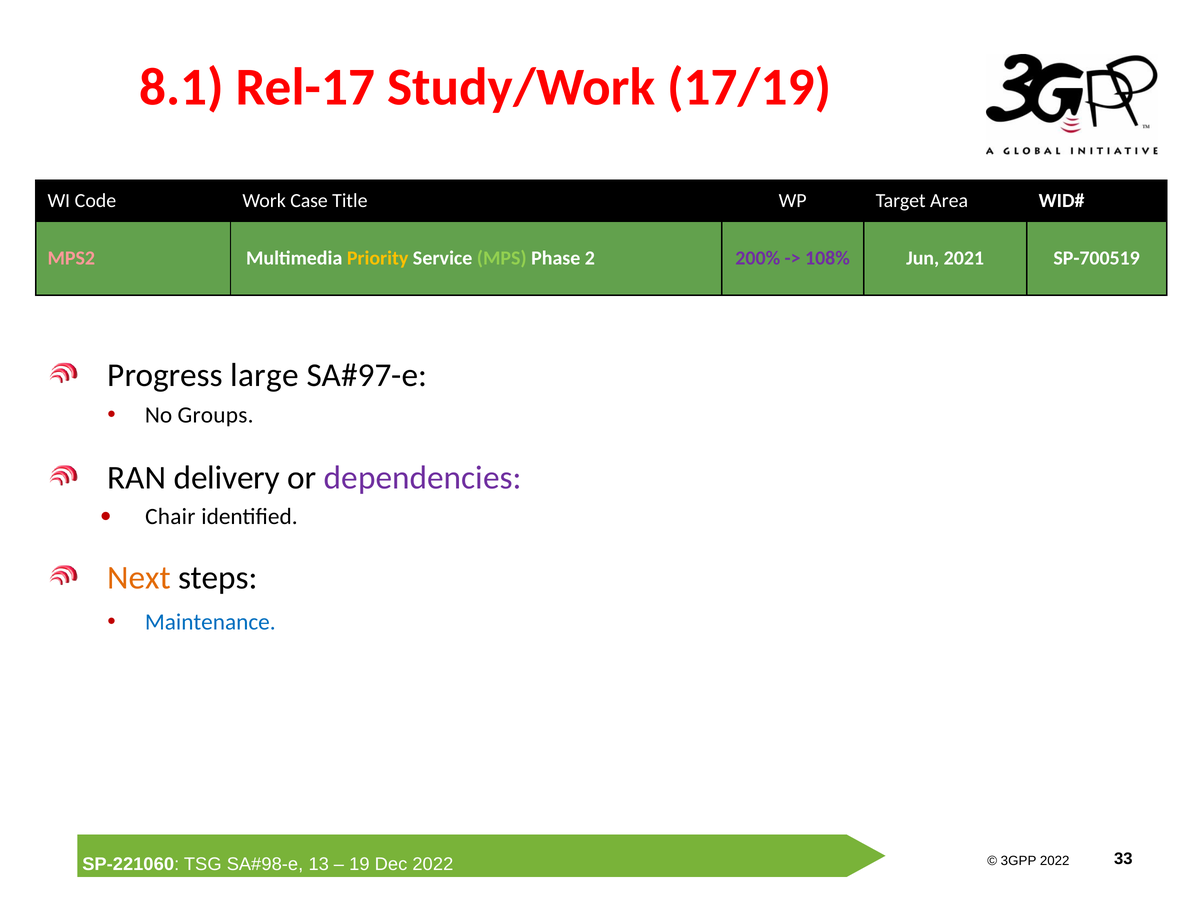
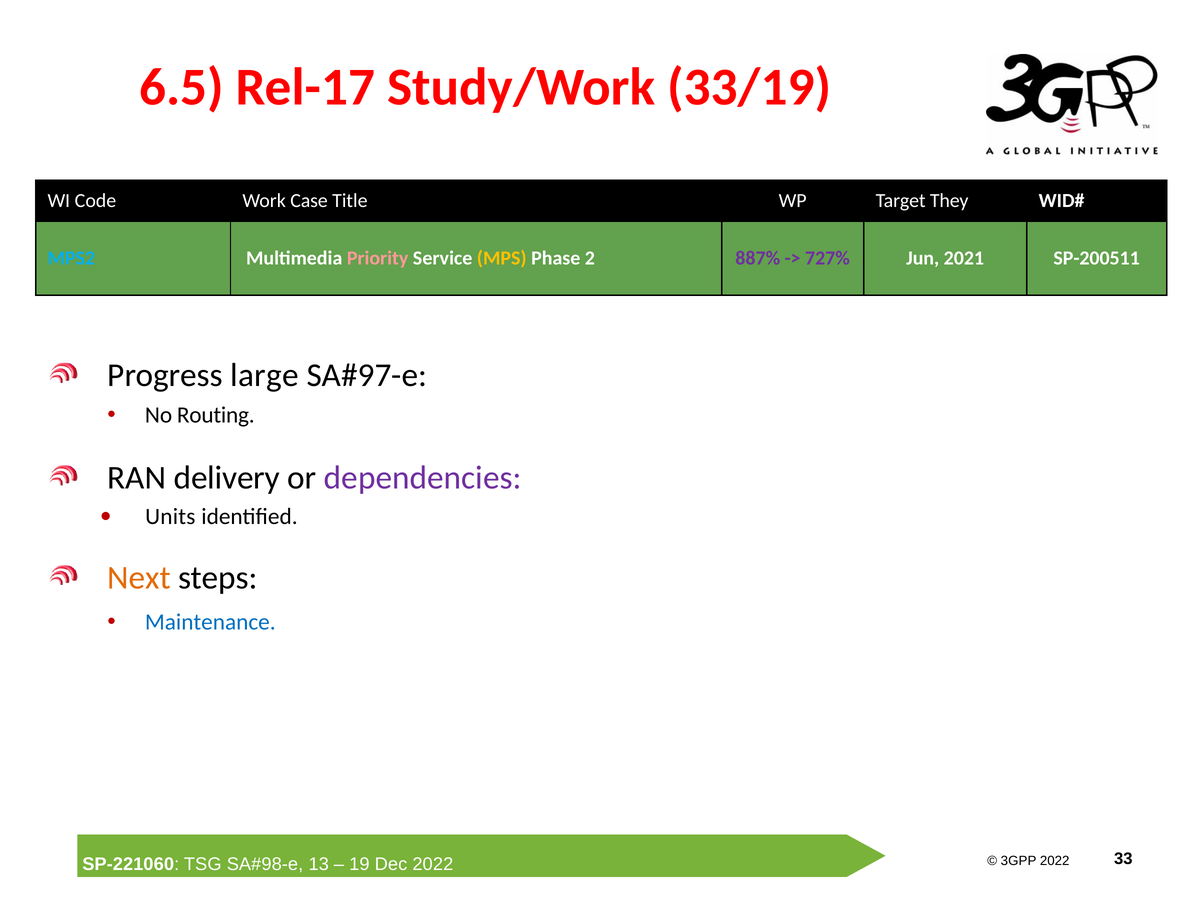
8.1: 8.1 -> 6.5 (181, 87)
17/19: 17/19 -> 33/19 (749, 87)
Area: Area -> They (949, 201)
MPS2 colour: pink -> light blue (71, 258)
Priority colour: yellow -> pink (378, 258)
MPS colour: light green -> yellow (502, 258)
200%: 200% -> 887% (758, 258)
108%: 108% -> 727% (827, 258)
SP-700519: SP-700519 -> SP-200511 (1097, 258)
Groups: Groups -> Routing (216, 416)
Chair: Chair -> Units (170, 517)
